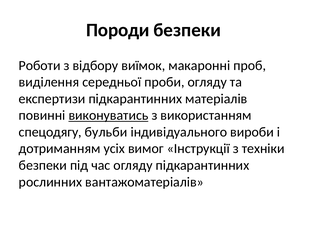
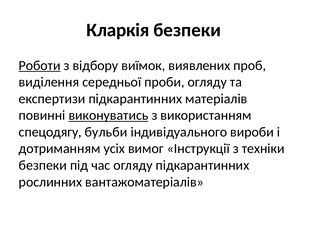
Породи: Породи -> Кларкія (118, 30)
Роботи underline: none -> present (40, 65)
макаронні: макаронні -> виявлених (199, 65)
